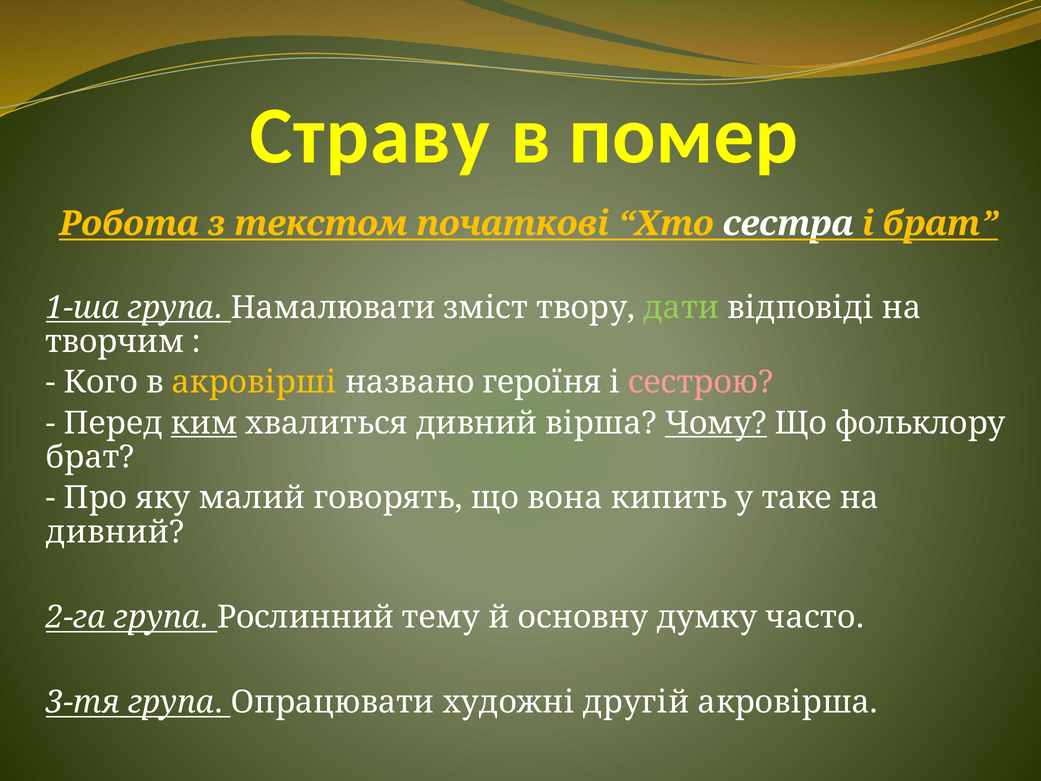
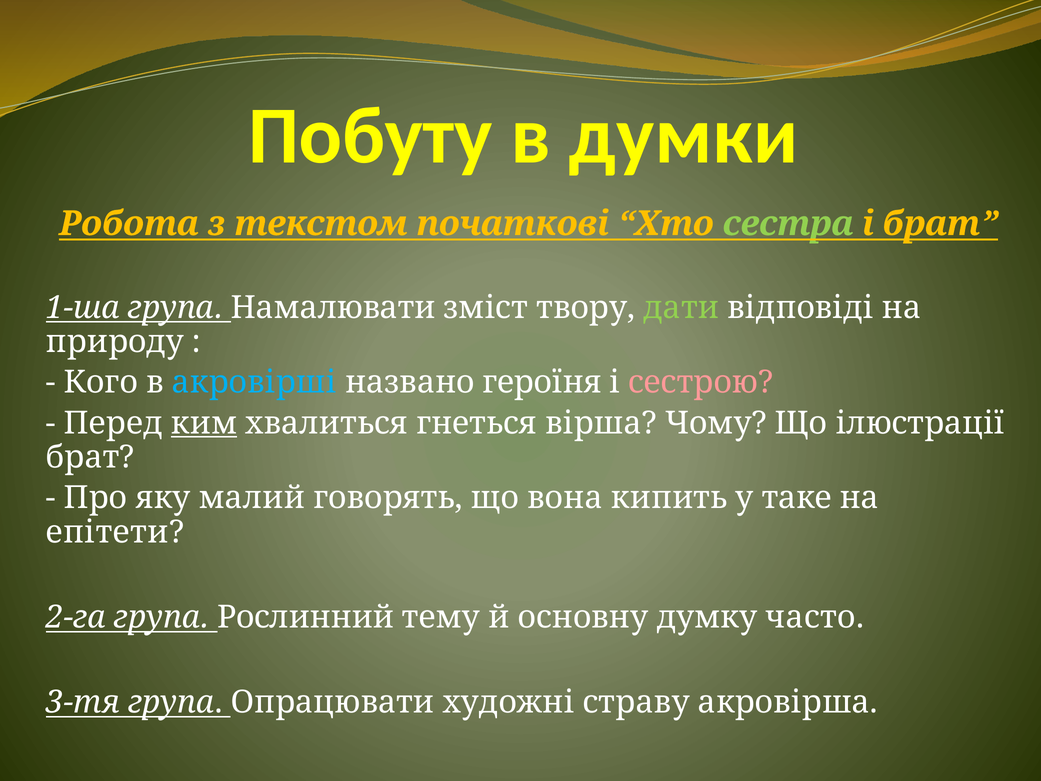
Страву: Страву -> Побуту (370, 136)
помер: помер -> думки (684, 136)
сестра colour: white -> light green (788, 224)
творчим: творчим -> природу (115, 342)
акровірші colour: yellow -> light blue (254, 382)
хвалиться дивний: дивний -> гнеться (477, 423)
Чому underline: present -> none (716, 423)
фольклору: фольклору -> ілюстрації (920, 423)
дивний: дивний -> епітети (115, 532)
другій: другій -> страву (636, 702)
